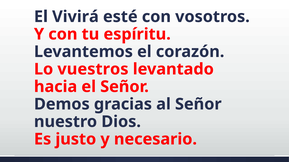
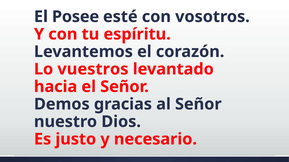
Vivirá: Vivirá -> Posee (76, 17)
